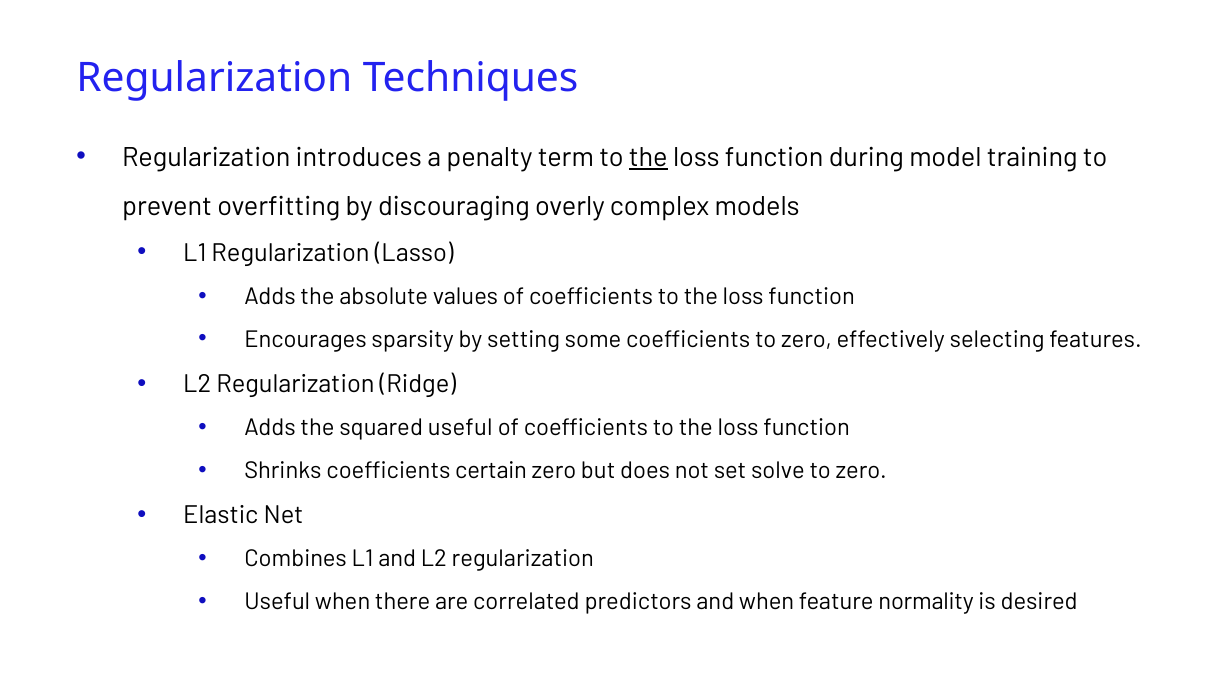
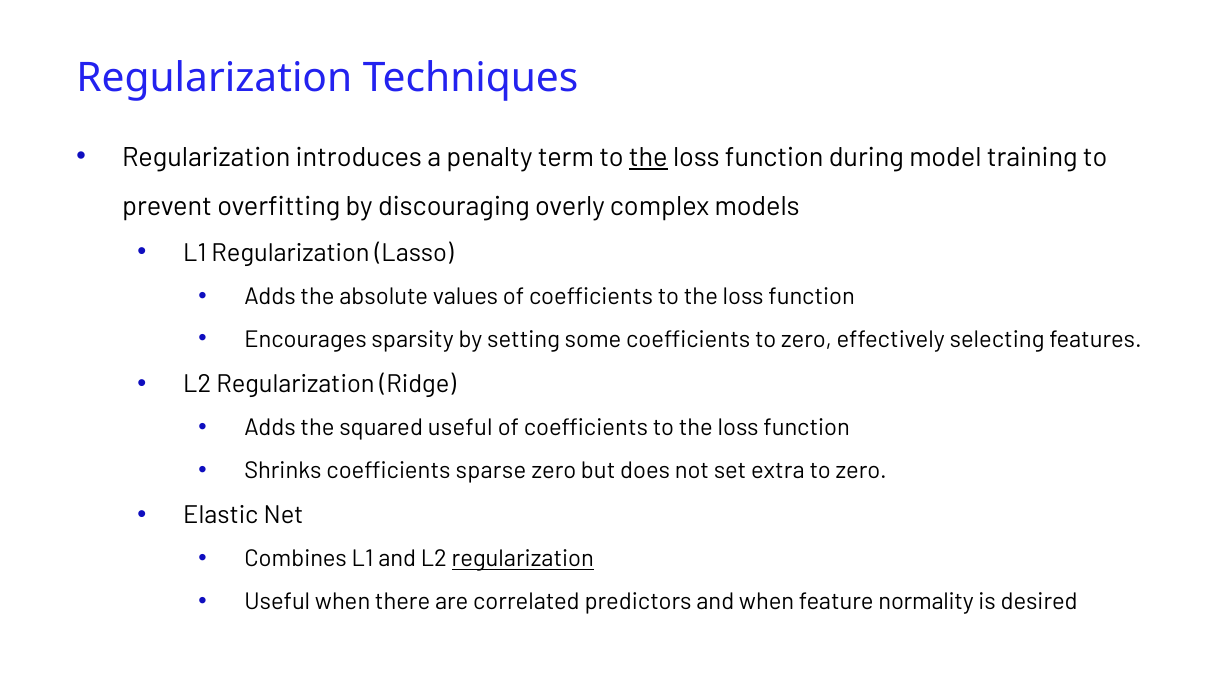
certain: certain -> sparse (491, 470)
solve: solve -> extra (778, 470)
regularization underline: none -> present (523, 559)
